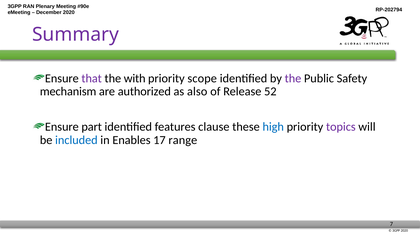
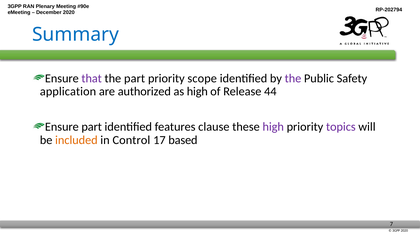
Summary colour: purple -> blue (76, 34)
the with: with -> part (135, 78)
mechanism: mechanism -> application (68, 92)
as also: also -> high (197, 92)
52: 52 -> 44 (270, 92)
high colour: blue -> purple (273, 127)
included colour: blue -> orange (76, 140)
Enables: Enables -> Control (131, 140)
range: range -> based (183, 140)
